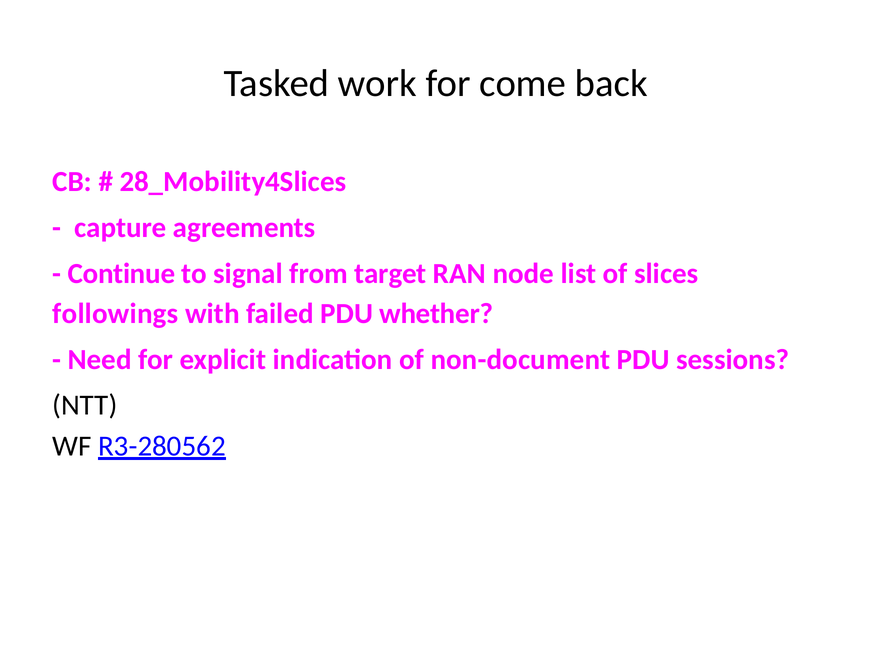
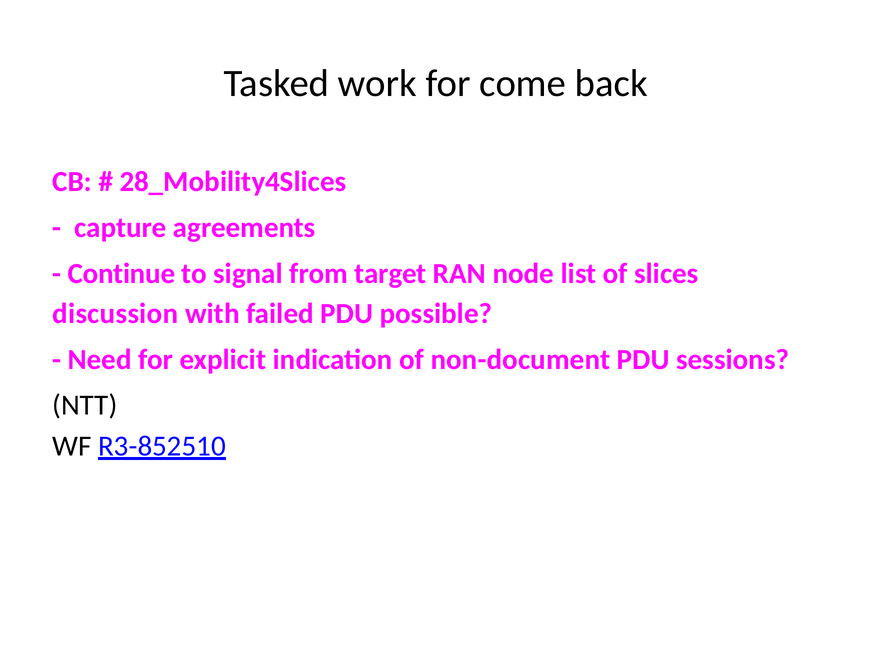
followings: followings -> discussion (115, 314)
whether: whether -> possible (436, 314)
R3-280562: R3-280562 -> R3-852510 (162, 446)
